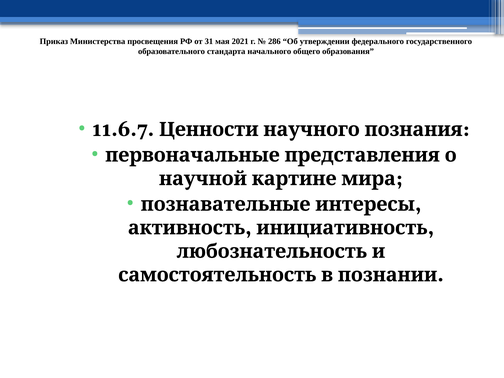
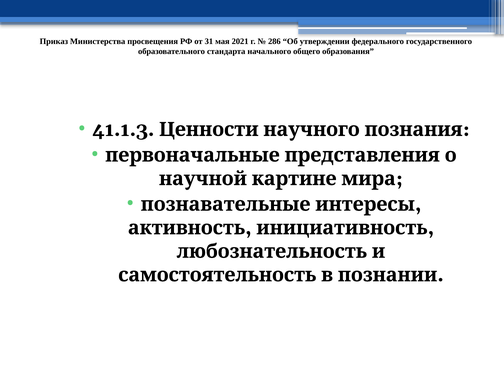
11.6.7: 11.6.7 -> 41.1.3 (123, 129)
